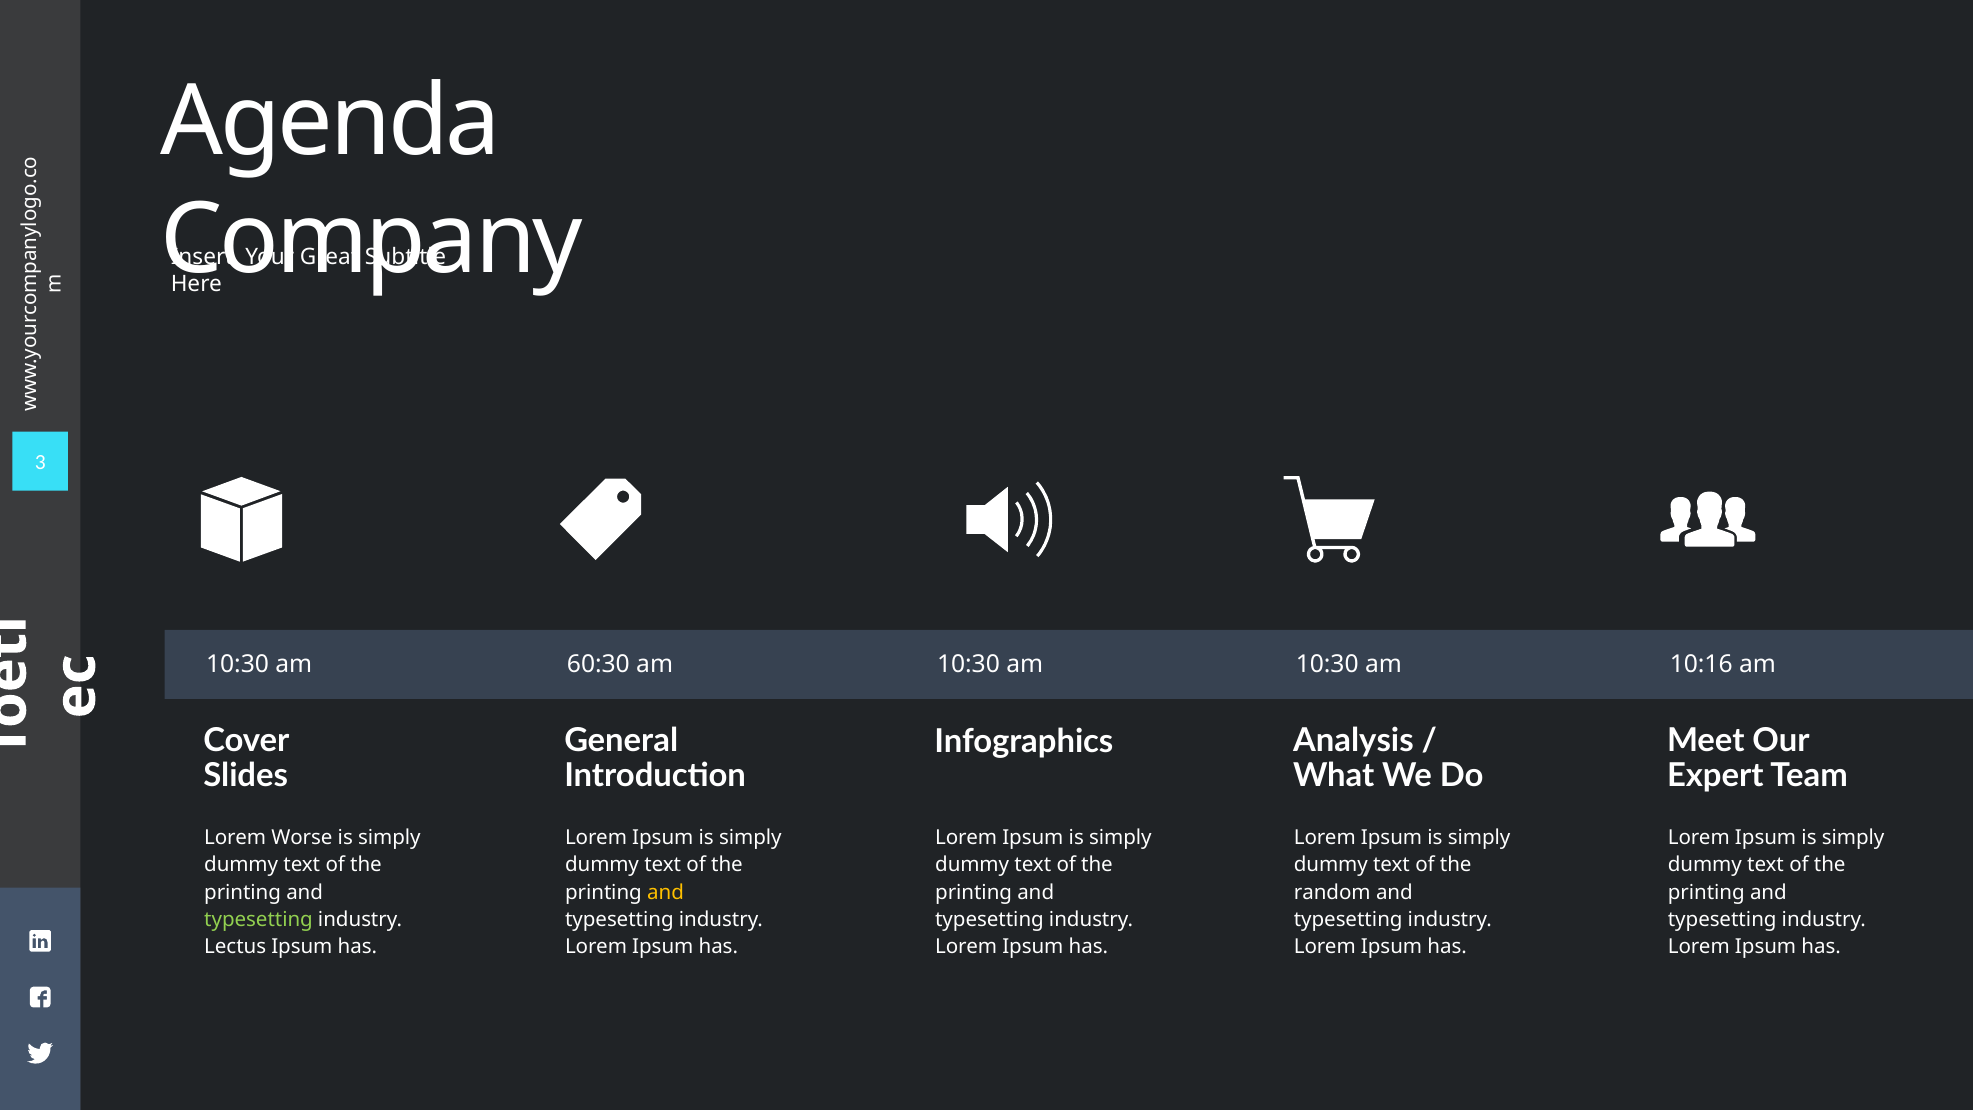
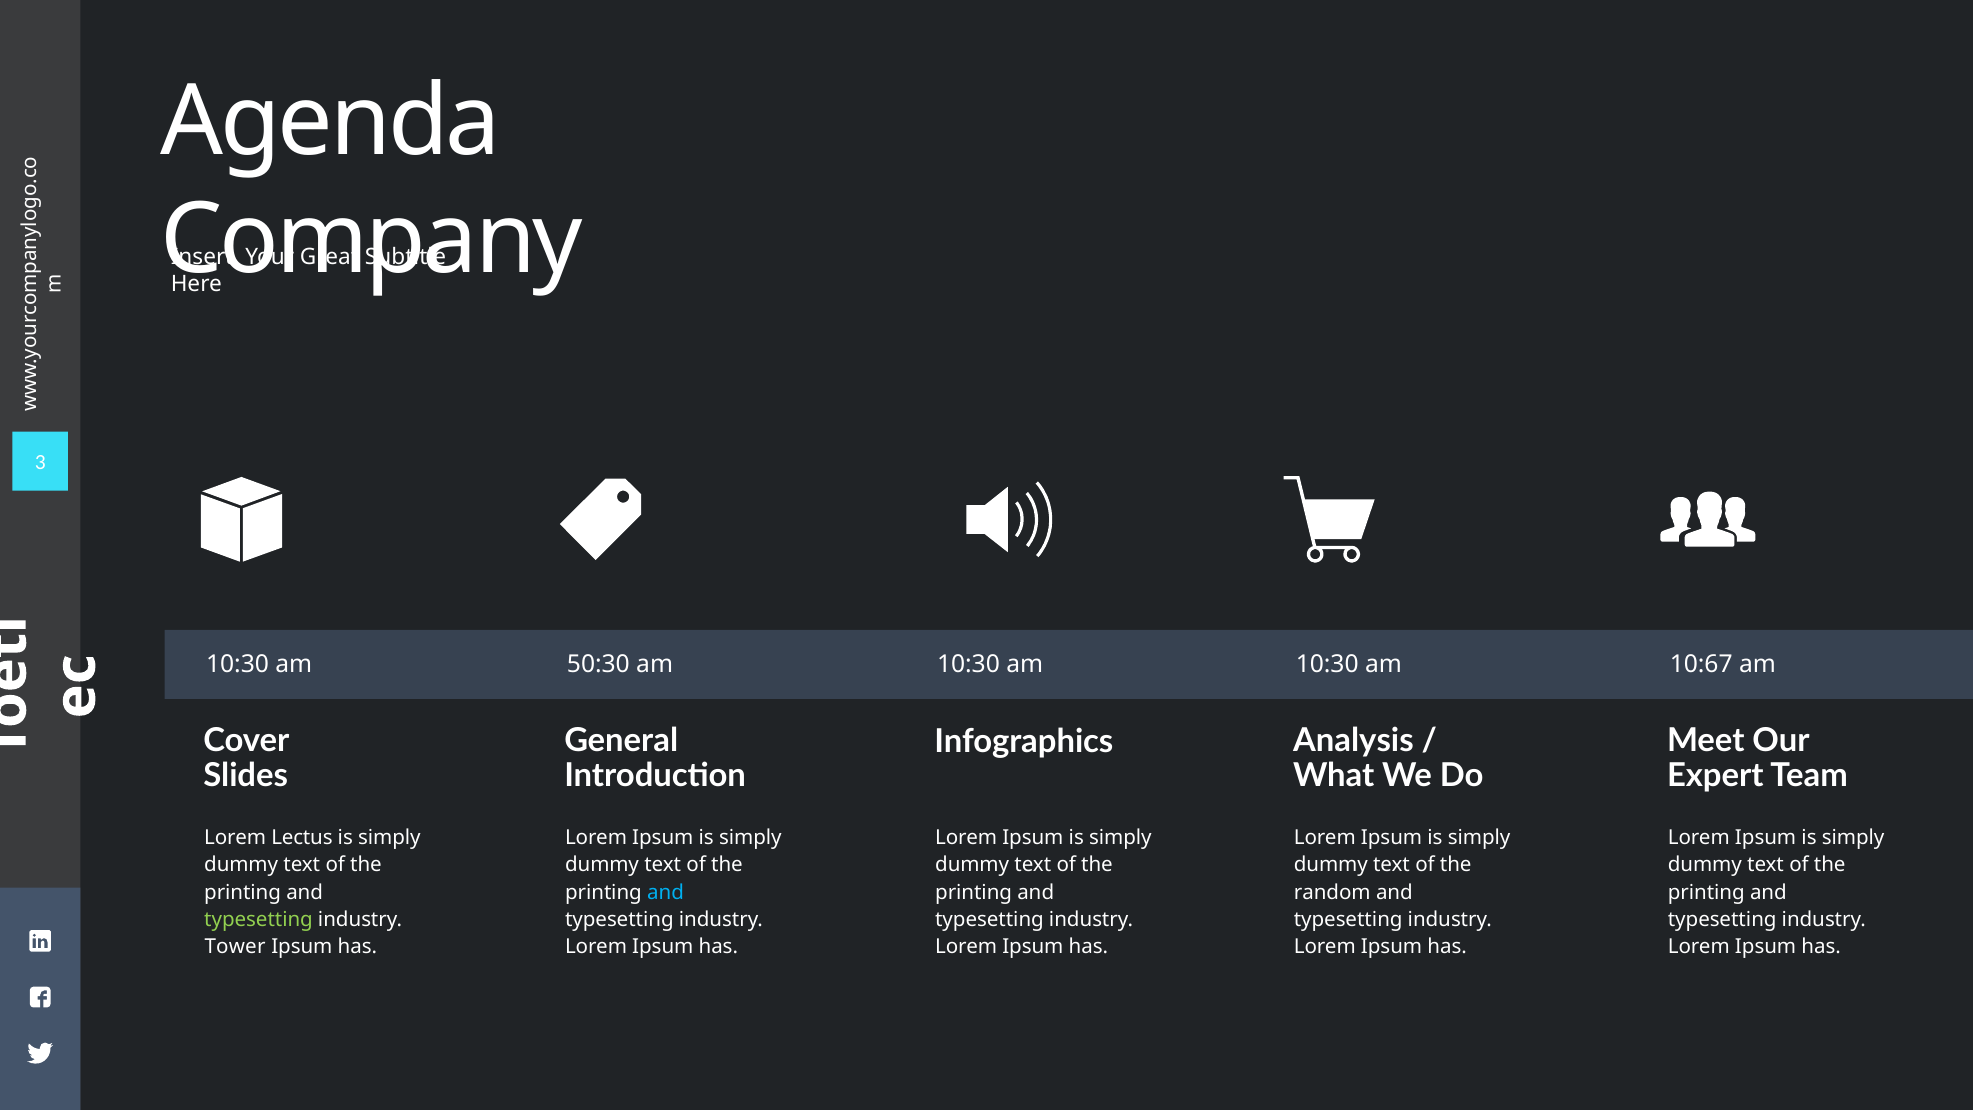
60:30: 60:30 -> 50:30 (598, 664)
10:16: 10:16 -> 10:67 (1701, 664)
Worse: Worse -> Lectus (302, 838)
and colour: yellow -> light blue (666, 892)
Lectus: Lectus -> Tower (235, 946)
